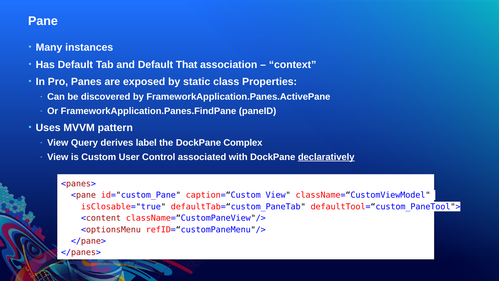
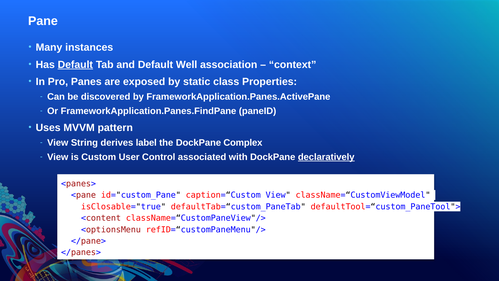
Default underline: none -> present (75, 65)
That: That -> Well (187, 65)
Query: Query -> String (84, 143)
